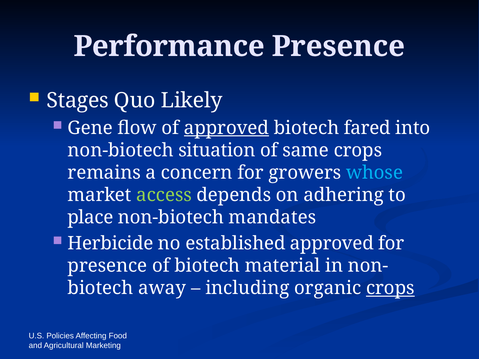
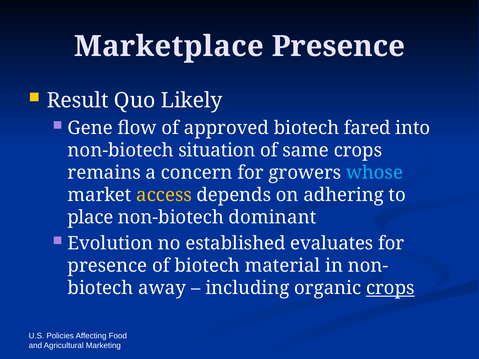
Performance: Performance -> Marketplace (169, 46)
Stages: Stages -> Result (78, 100)
approved underline: present -> none (226, 128)
access colour: light green -> yellow (164, 195)
mandates: mandates -> dominant (273, 217)
Herbicide: Herbicide -> Evolution (110, 244)
established approved: approved -> evaluates (332, 244)
